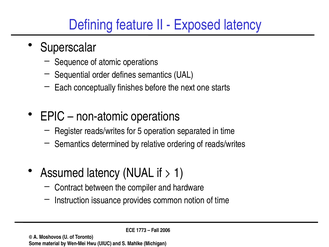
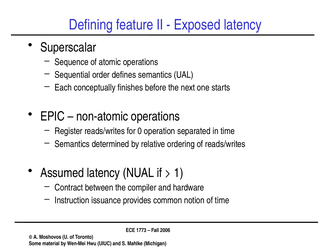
5: 5 -> 0 (140, 131)
